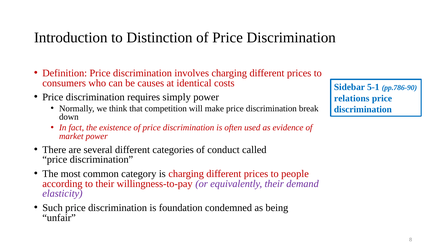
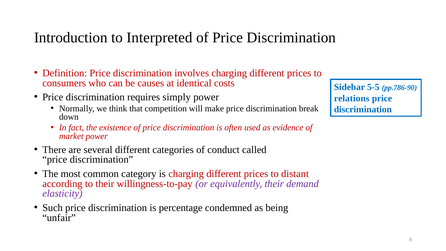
Distinction: Distinction -> Interpreted (159, 37)
5-1: 5-1 -> 5-5 (373, 87)
people: people -> distant (295, 174)
foundation: foundation -> percentage (181, 208)
